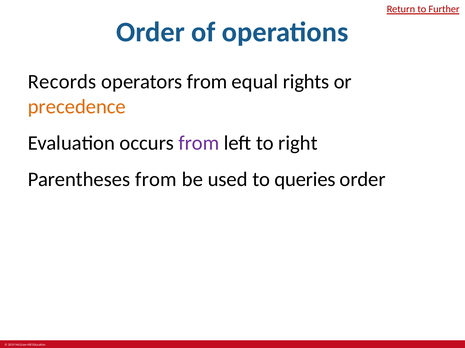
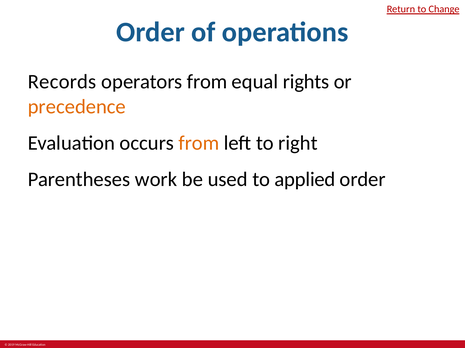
Further: Further -> Change (444, 9)
from colour: purple -> orange (199, 143)
Parentheses from: from -> work (156, 180)
queries: queries -> applied (305, 180)
